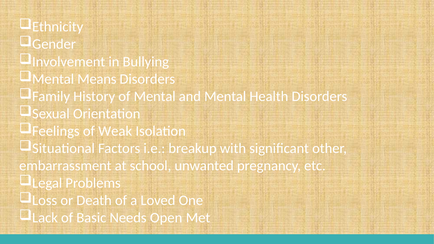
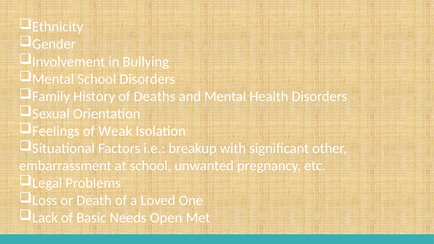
Mental Means: Means -> School (97, 79)
of Mental: Mental -> Deaths (155, 96)
